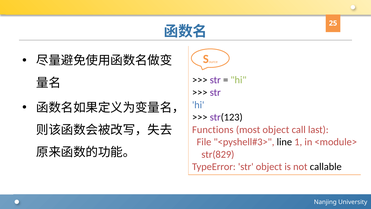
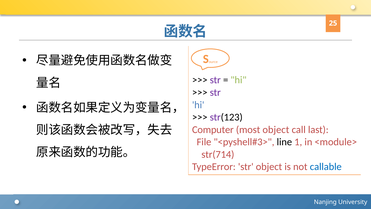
Functions: Functions -> Computer (213, 129)
str(829: str(829 -> str(714 (218, 154)
callable colour: black -> blue (326, 167)
